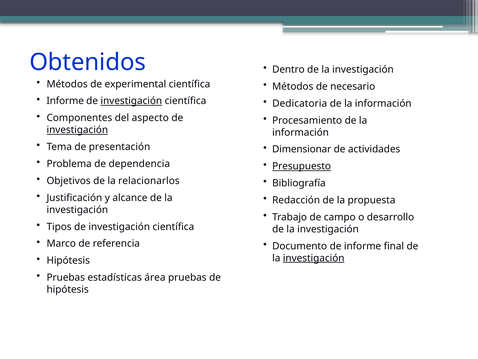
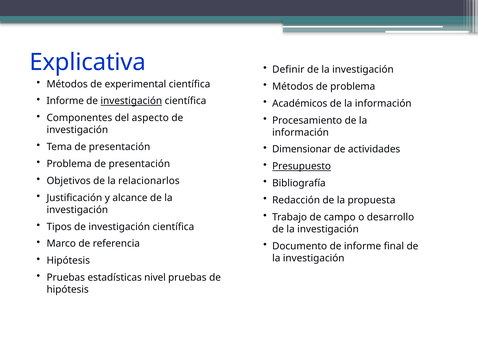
Obtenidos: Obtenidos -> Explicativa (88, 62)
Dentro: Dentro -> Definir (288, 69)
de necesario: necesario -> problema (353, 86)
Dedicatoria: Dedicatoria -> Académicos (300, 103)
investigación underline: present -> none (77, 130)
Problema de dependencia: dependencia -> presentación (139, 164)
investigación underline: present -> none (314, 258)
área: área -> nivel (155, 277)
